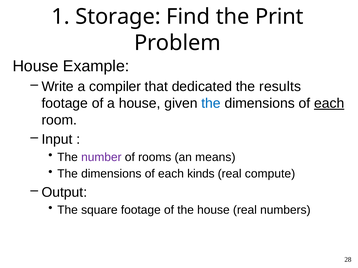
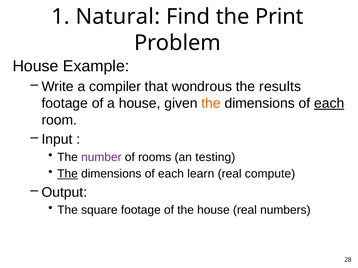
Storage: Storage -> Natural (118, 17)
dedicated: dedicated -> wondrous (202, 87)
the colour: blue -> orange (211, 103)
means: means -> testing (215, 157)
The underline: none -> present (68, 174)
kinds: kinds -> learn (201, 174)
